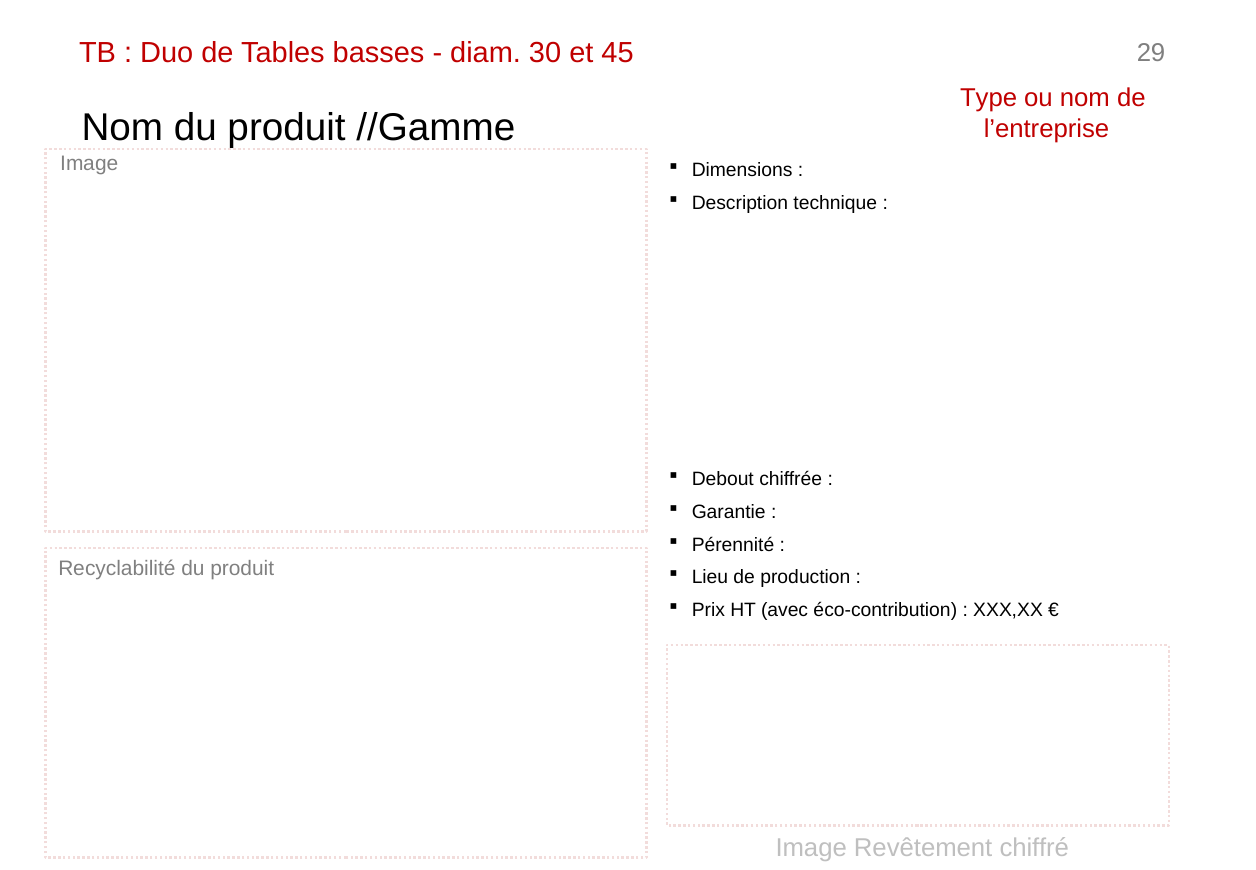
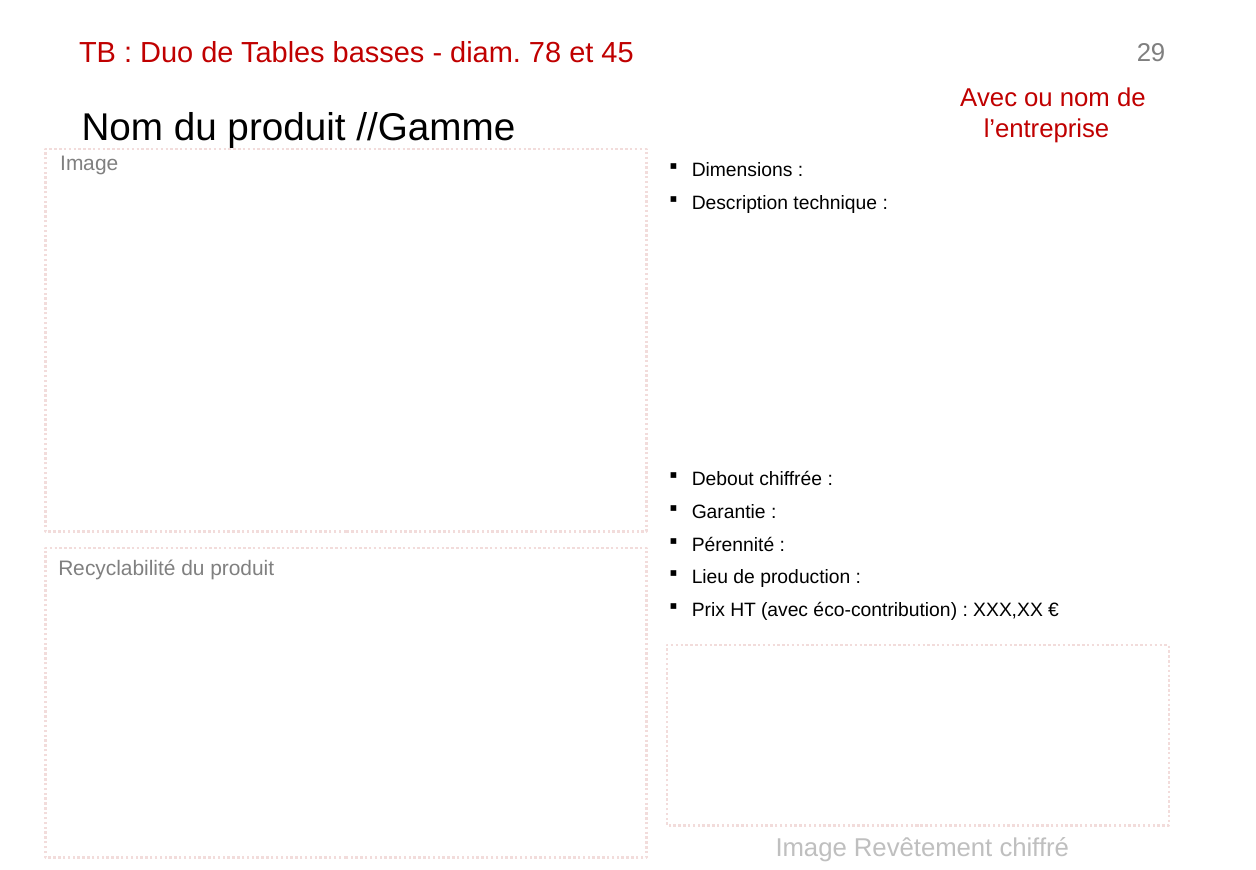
30: 30 -> 78 (545, 53)
Type: Type -> Avec (989, 98)
